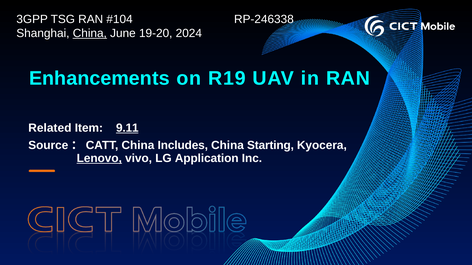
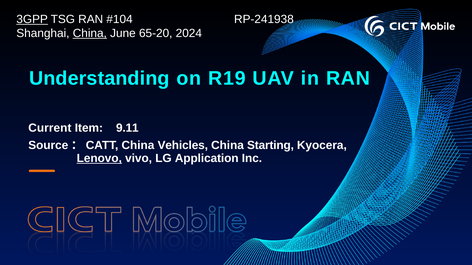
3GPP underline: none -> present (32, 19)
RP-246338: RP-246338 -> RP-241938 (264, 19)
19-20: 19-20 -> 65-20 (156, 33)
Enhancements: Enhancements -> Understanding (99, 78)
Related: Related -> Current (50, 128)
9.11 underline: present -> none (127, 128)
Includes: Includes -> Vehicles (183, 146)
